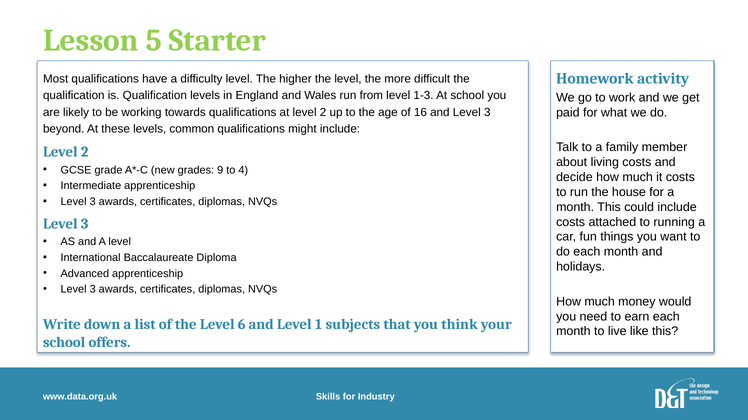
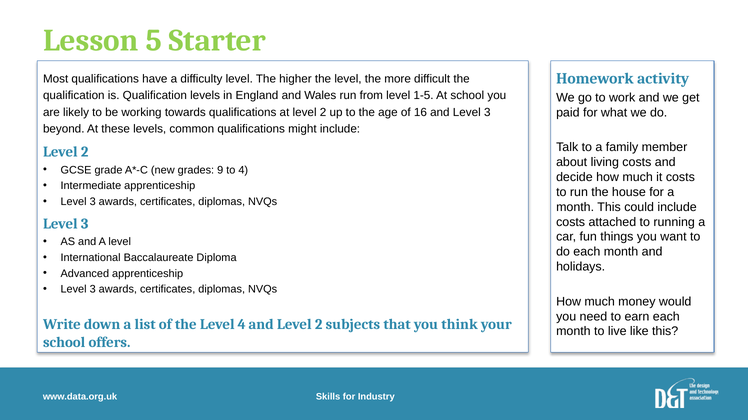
1-3: 1-3 -> 1-5 (424, 96)
Level 6: 6 -> 4 (242, 325)
and Level 1: 1 -> 2 (319, 325)
